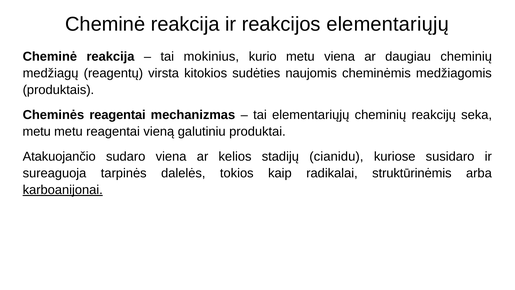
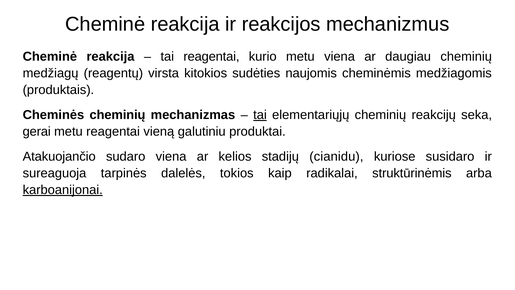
reakcijos elementariųjų: elementariųjų -> mechanizmus (388, 24)
tai mokinius: mokinius -> reagentai (211, 57)
Cheminės reagentai: reagentai -> cheminių (117, 115)
tai underline: none -> present (260, 115)
metu: metu -> gerai (37, 131)
